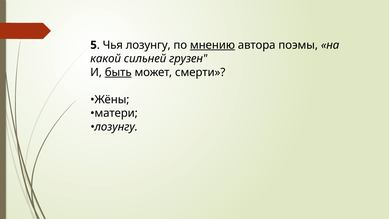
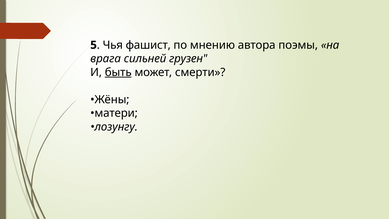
Чья лозунгу: лозунгу -> фашист (148, 45)
мнению underline: present -> none (212, 45)
какой: какой -> врага (106, 59)
